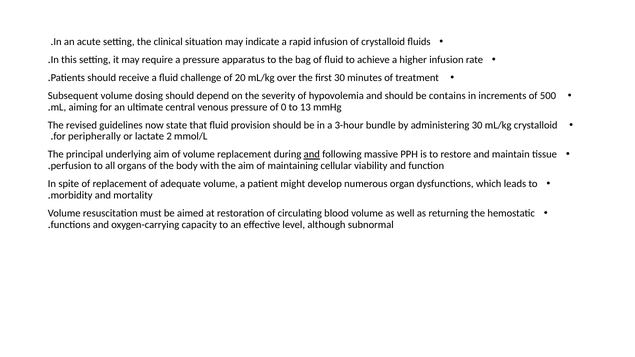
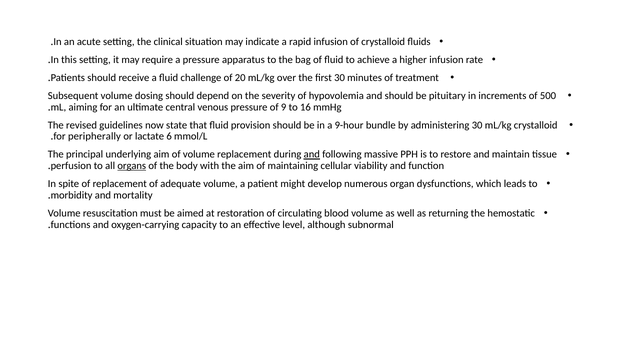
contains: contains -> pituitary (447, 96)
0: 0 -> 9 (284, 107)
13: 13 -> 16 (305, 107)
3-hour: 3-hour -> 9-hour (349, 125)
2: 2 -> 6 (169, 137)
organs underline: none -> present (132, 166)
